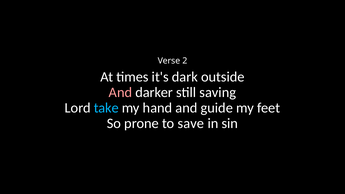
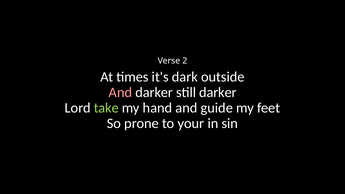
still saving: saving -> darker (218, 92)
take colour: light blue -> light green (106, 108)
save: save -> your (191, 123)
